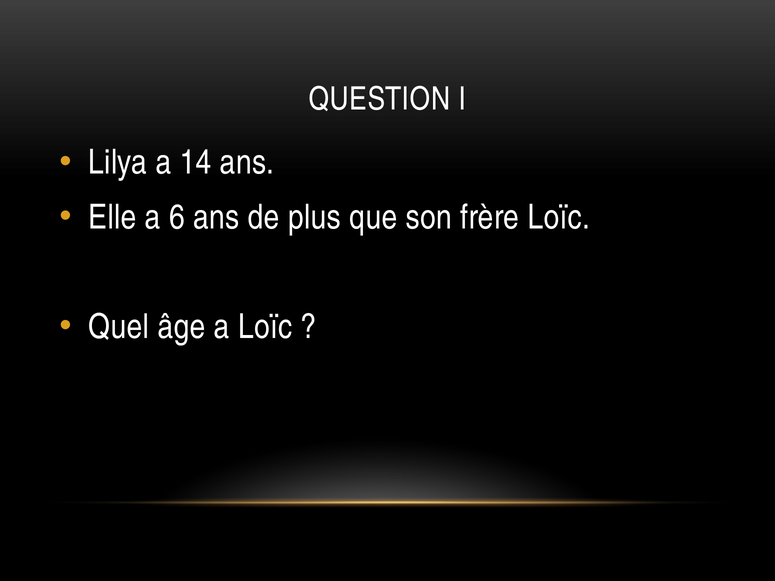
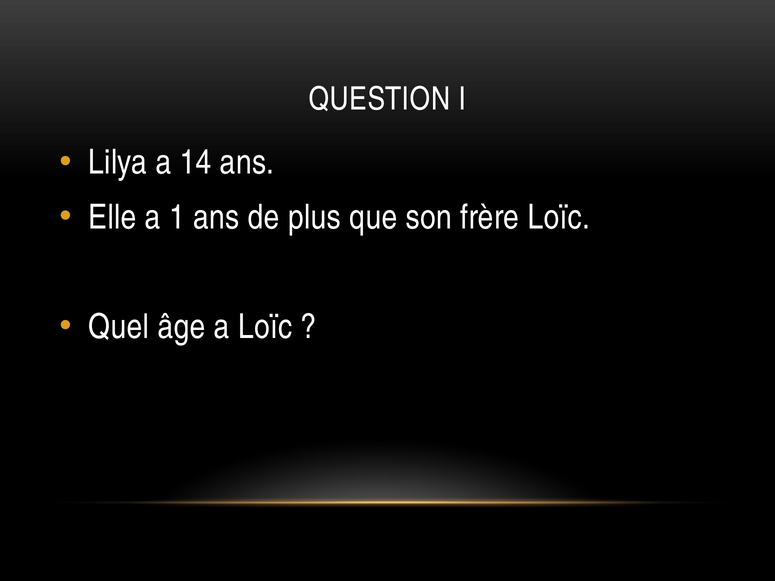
6: 6 -> 1 (177, 217)
